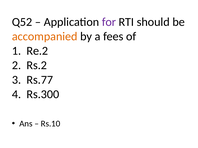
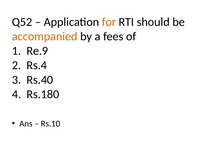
for colour: purple -> orange (109, 22)
Re.2: Re.2 -> Re.9 (37, 51)
Rs.2: Rs.2 -> Rs.4 (37, 66)
Rs.77: Rs.77 -> Rs.40 (40, 80)
Rs.300: Rs.300 -> Rs.180 (43, 95)
